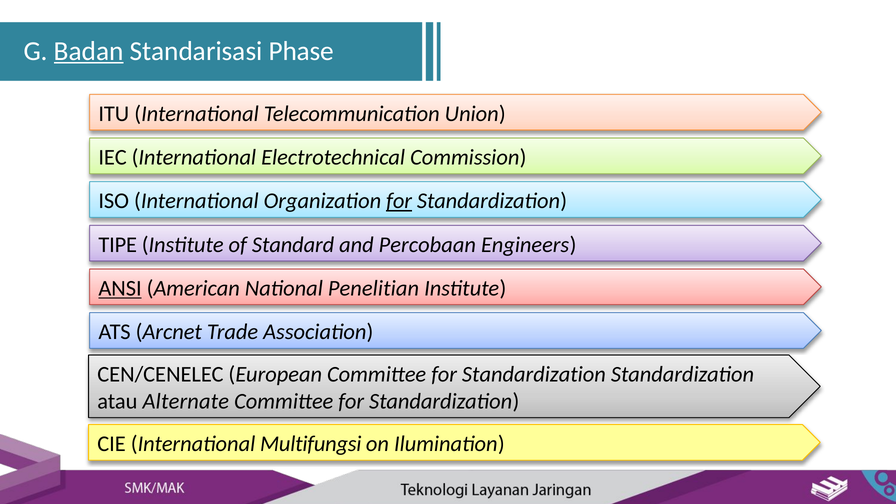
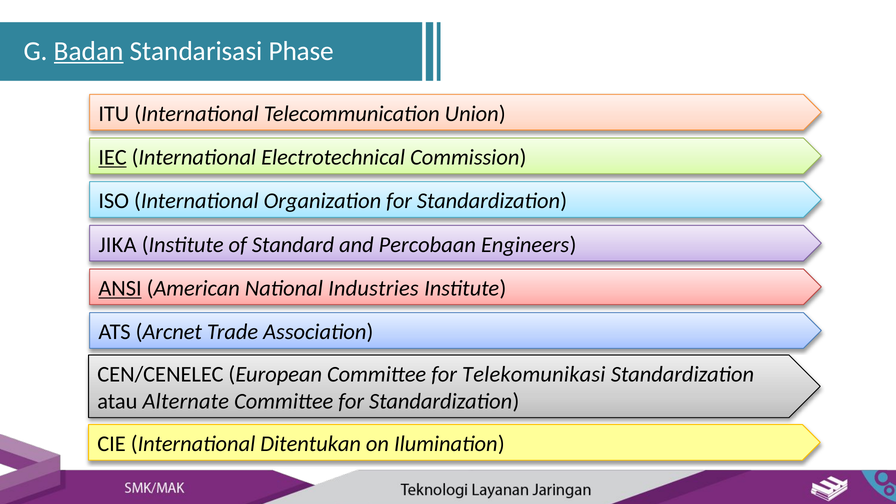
IEC underline: none -> present (113, 157)
for underline: present -> none (399, 201)
TIPE: TIPE -> JIKA (118, 245)
Penelitian: Penelitian -> Industries (373, 288)
European Committee for Standardization: Standardization -> Telekomunikasi (534, 374)
Multifungsi: Multifungsi -> Ditentukan (311, 444)
